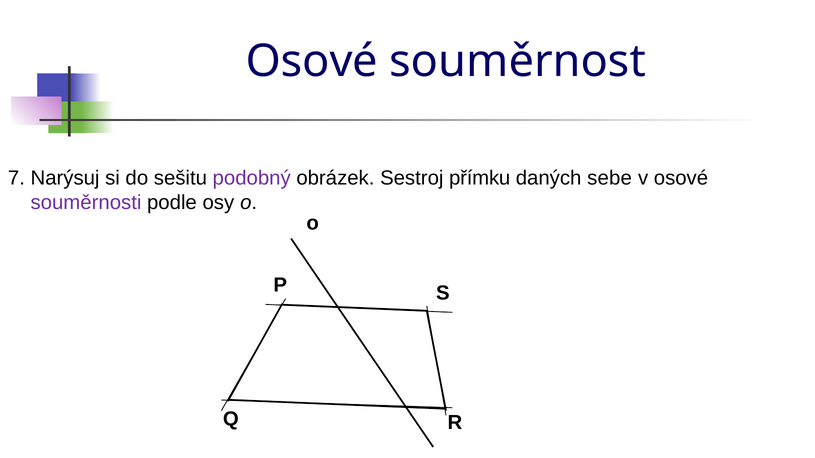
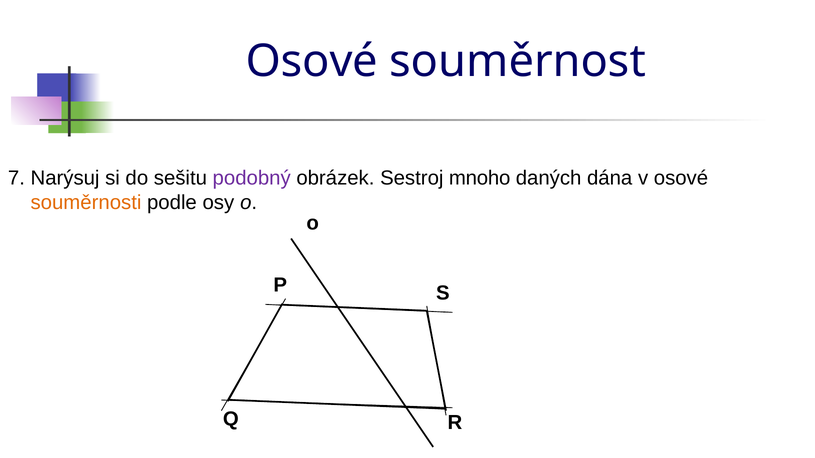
přímku: přímku -> mnoho (480, 178)
sebe: sebe -> dána (610, 178)
souměrnosti colour: purple -> orange (86, 203)
